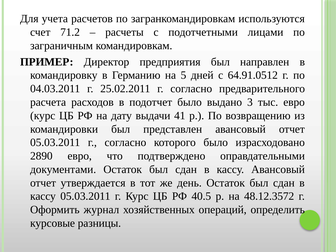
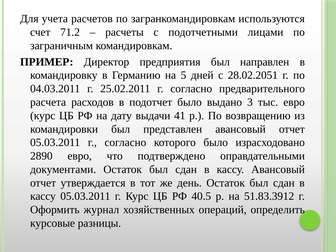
64.91.0512: 64.91.0512 -> 28.02.2051 (253, 75)
48.12.3572: 48.12.3572 -> 51.83.3912 (269, 196)
